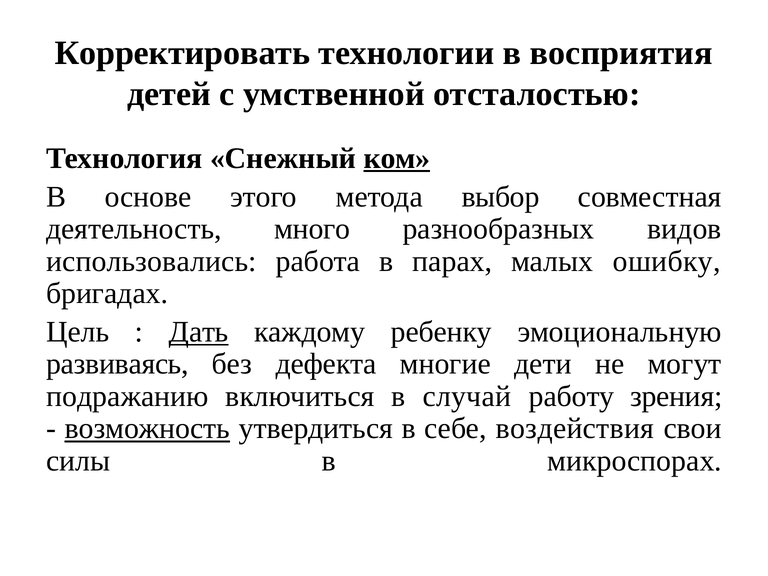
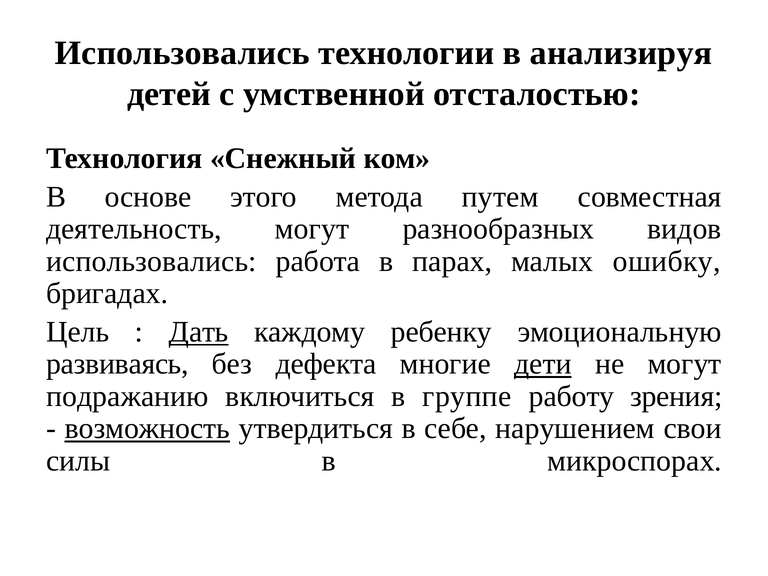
Корректировать: Корректировать -> Использовались (182, 53)
восприятия: восприятия -> анализируя (621, 53)
ком underline: present -> none (397, 158)
выбор: выбор -> путем (500, 197)
деятельность много: много -> могут (312, 229)
дети underline: none -> present (543, 364)
случай: случай -> группе (467, 396)
воздействия: воздействия -> нарушением (575, 429)
